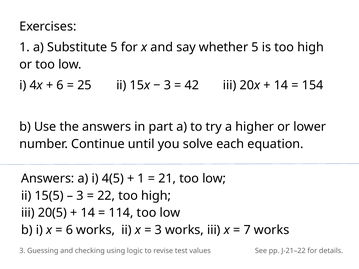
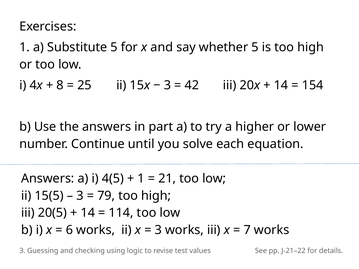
6: 6 -> 8 (60, 85)
22: 22 -> 79 (106, 196)
